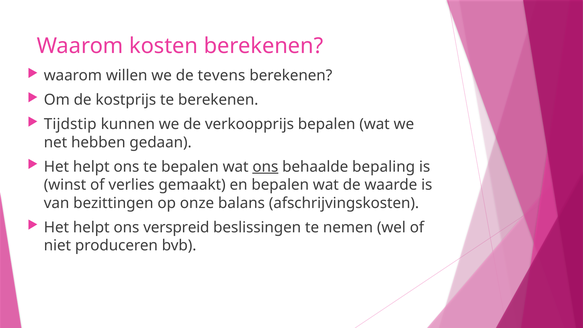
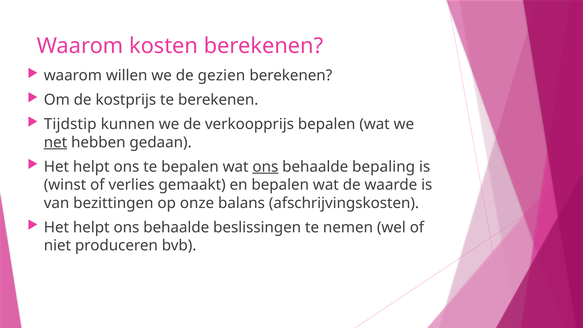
tevens: tevens -> gezien (221, 76)
net underline: none -> present (55, 142)
helpt ons verspreid: verspreid -> behaalde (176, 227)
